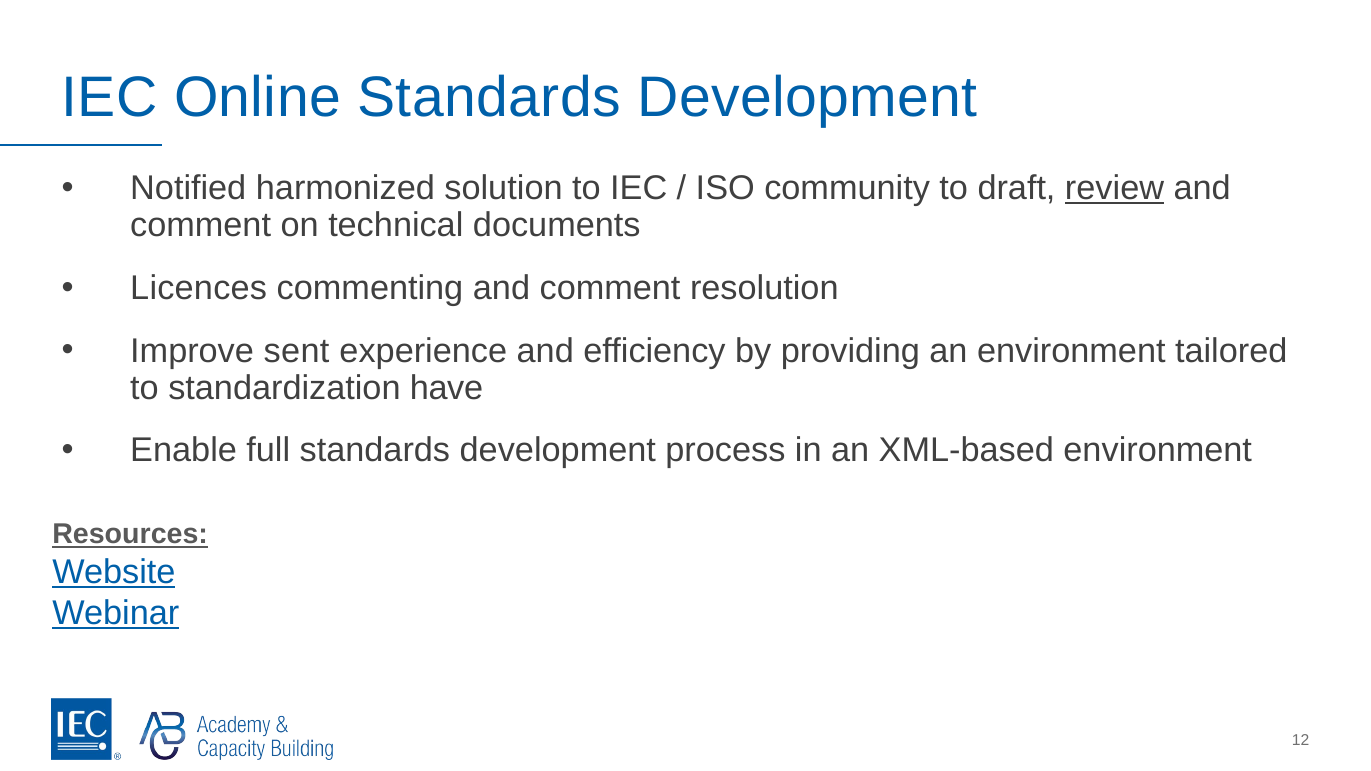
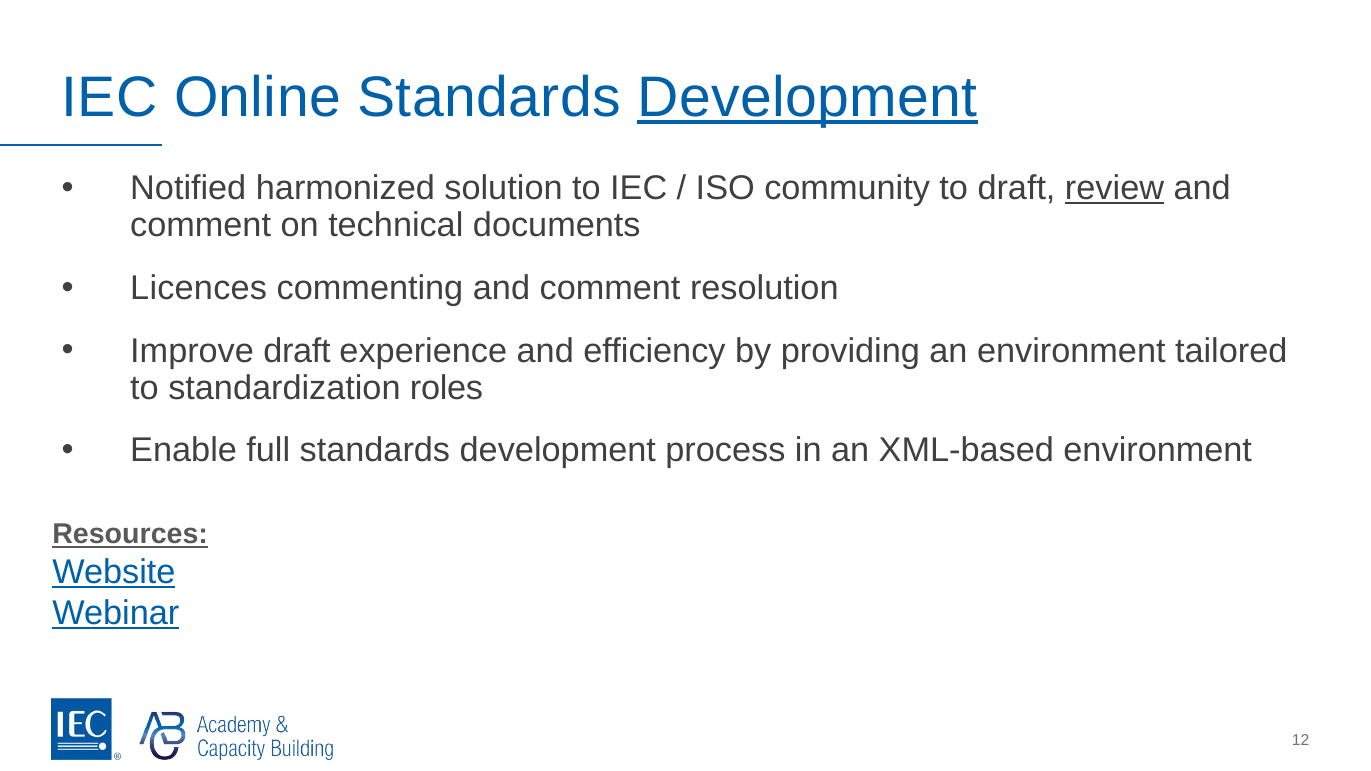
Development underline: none -> present (807, 98)
Improve sent: sent -> draft (297, 351)
have: have -> roles (446, 388)
